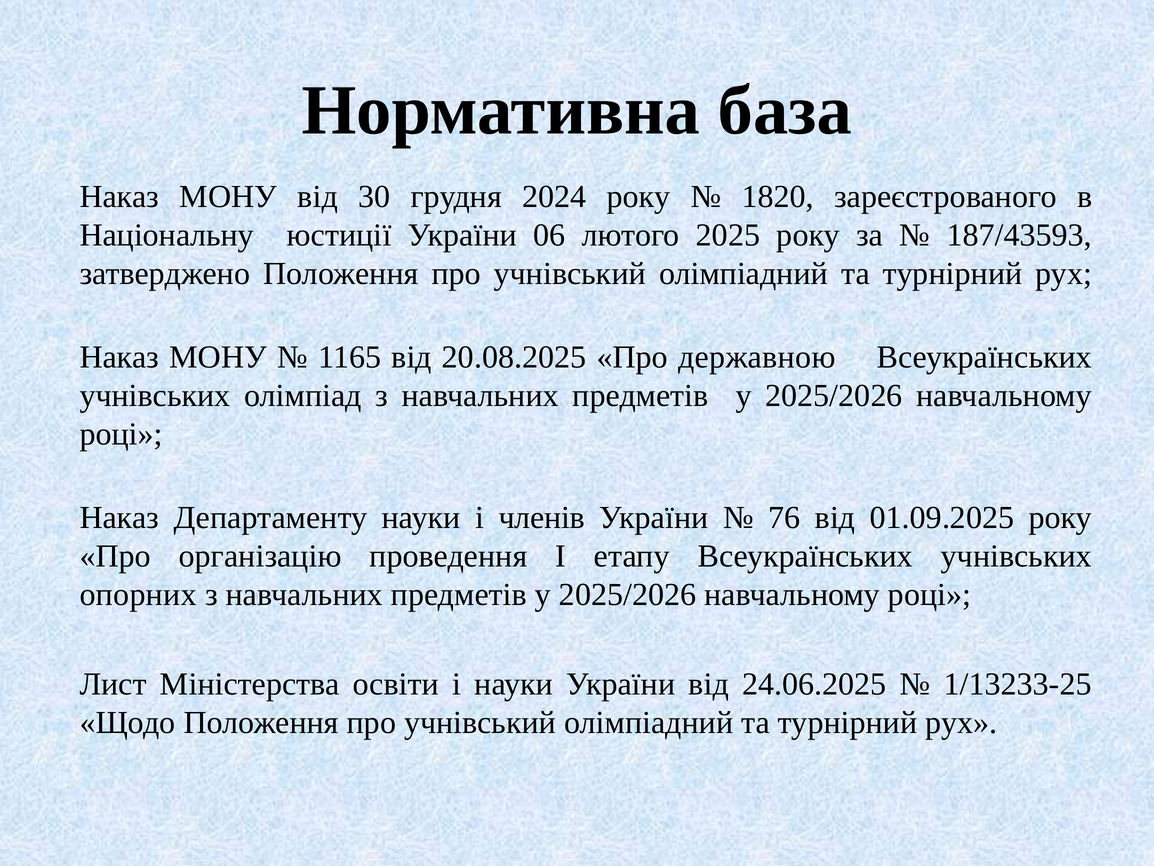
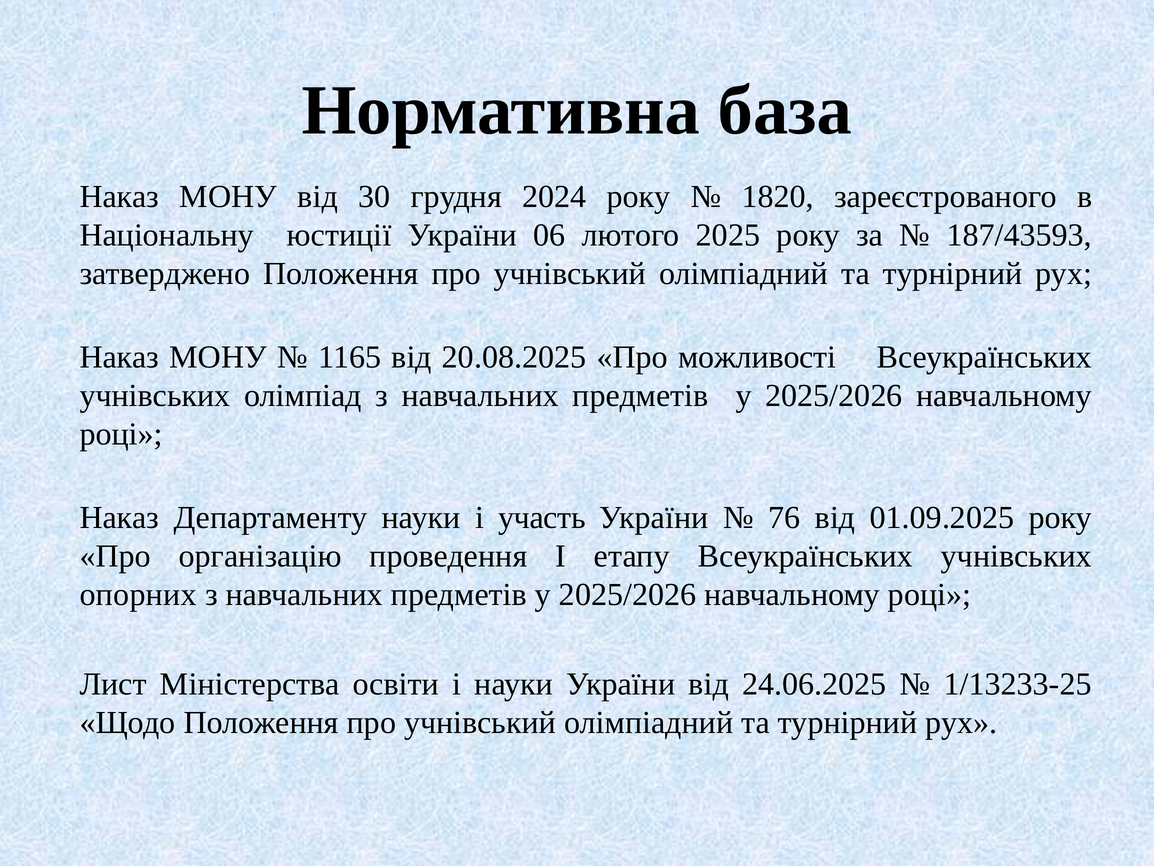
державною: державною -> можливості (757, 357)
членів: членів -> участь (542, 517)
